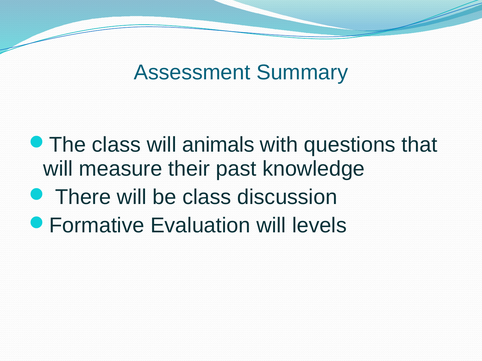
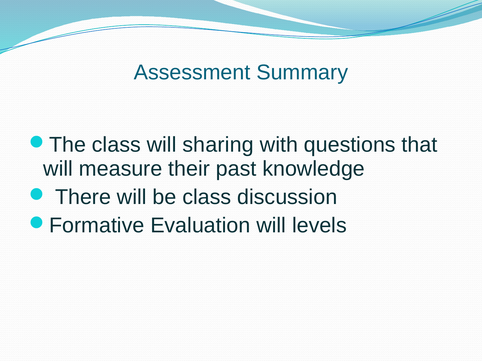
animals: animals -> sharing (218, 145)
